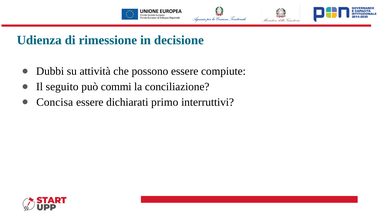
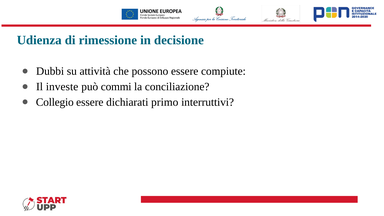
seguito: seguito -> investe (62, 87)
Concisa: Concisa -> Collegio (55, 102)
